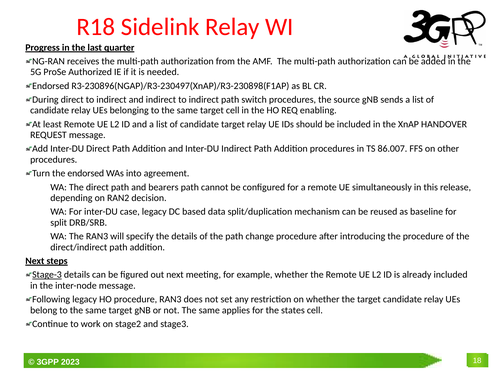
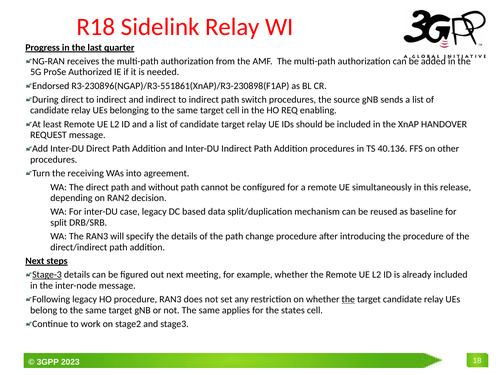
R3-230896(NGAP)/R3-230497(XnAP)/R3-230898(F1AP: R3-230896(NGAP)/R3-230497(XnAP)/R3-230898(F1AP -> R3-230896(NGAP)/R3-551861(XnAP)/R3-230898(F1AP (180, 86)
86.007: 86.007 -> 40.136 (392, 149)
the endorsed: endorsed -> receiving (86, 173)
bearers: bearers -> without (164, 187)
the underline: none -> present (348, 299)
